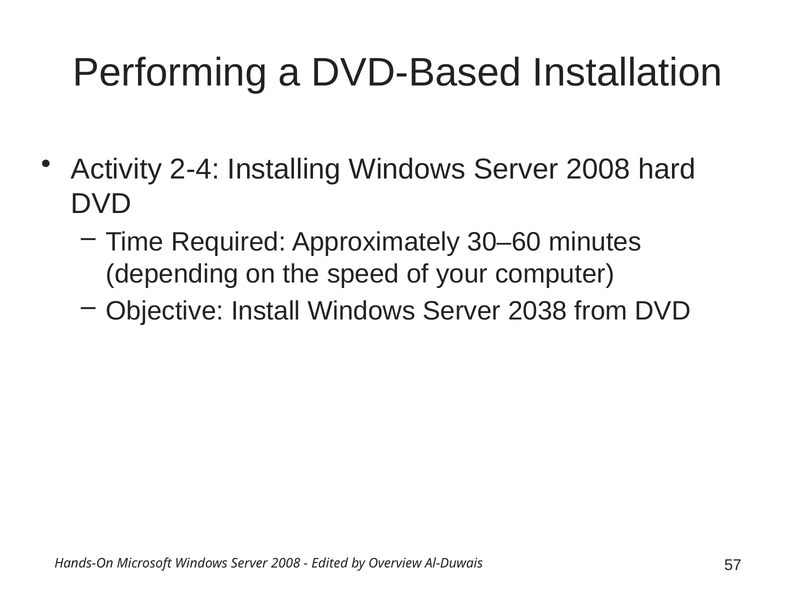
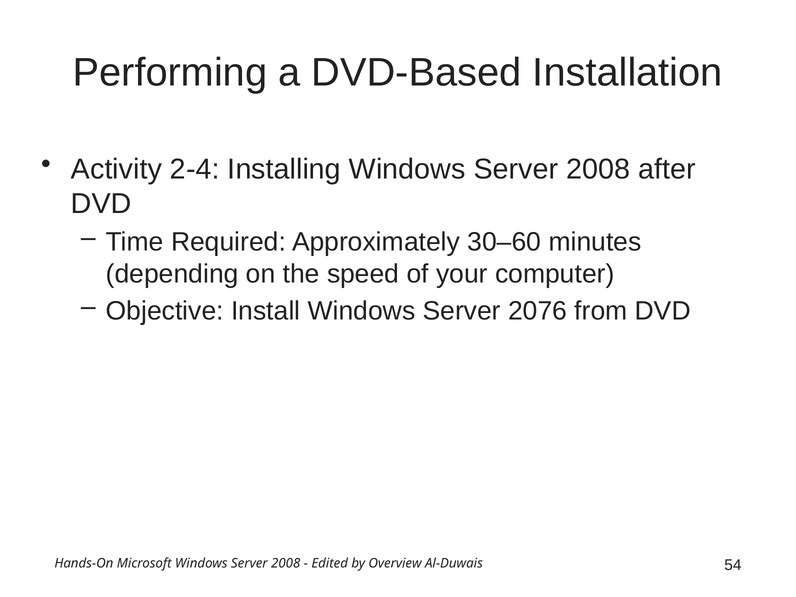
hard: hard -> after (667, 169)
2038: 2038 -> 2076 (538, 311)
57: 57 -> 54 (733, 565)
